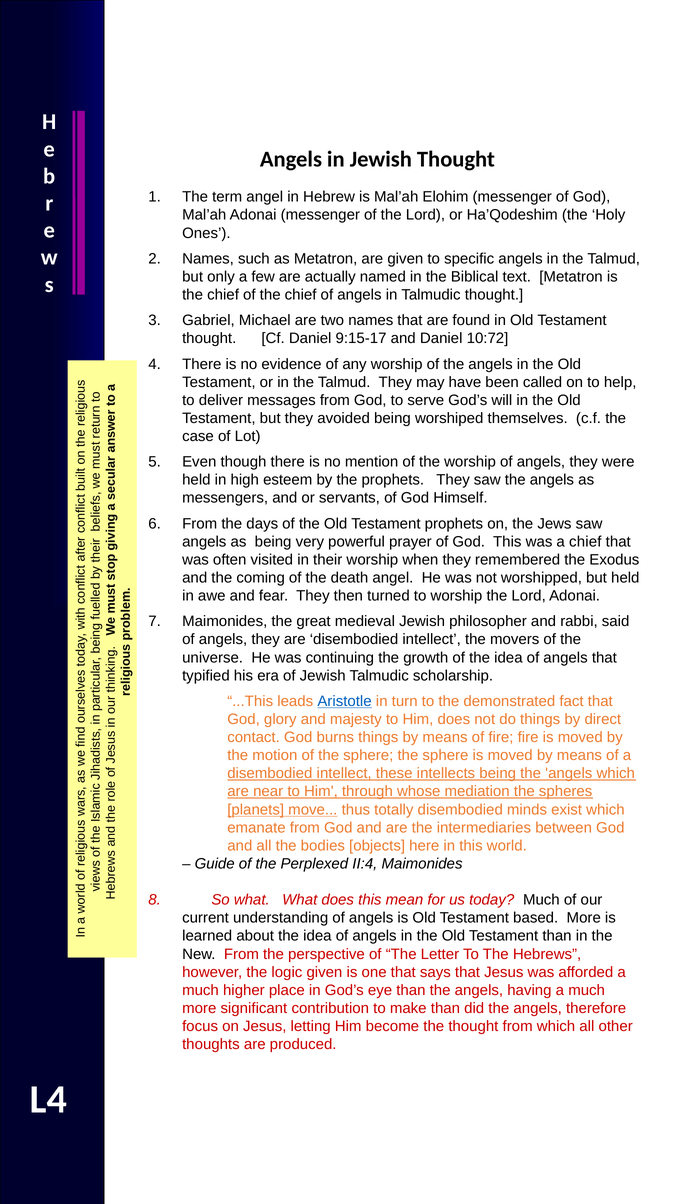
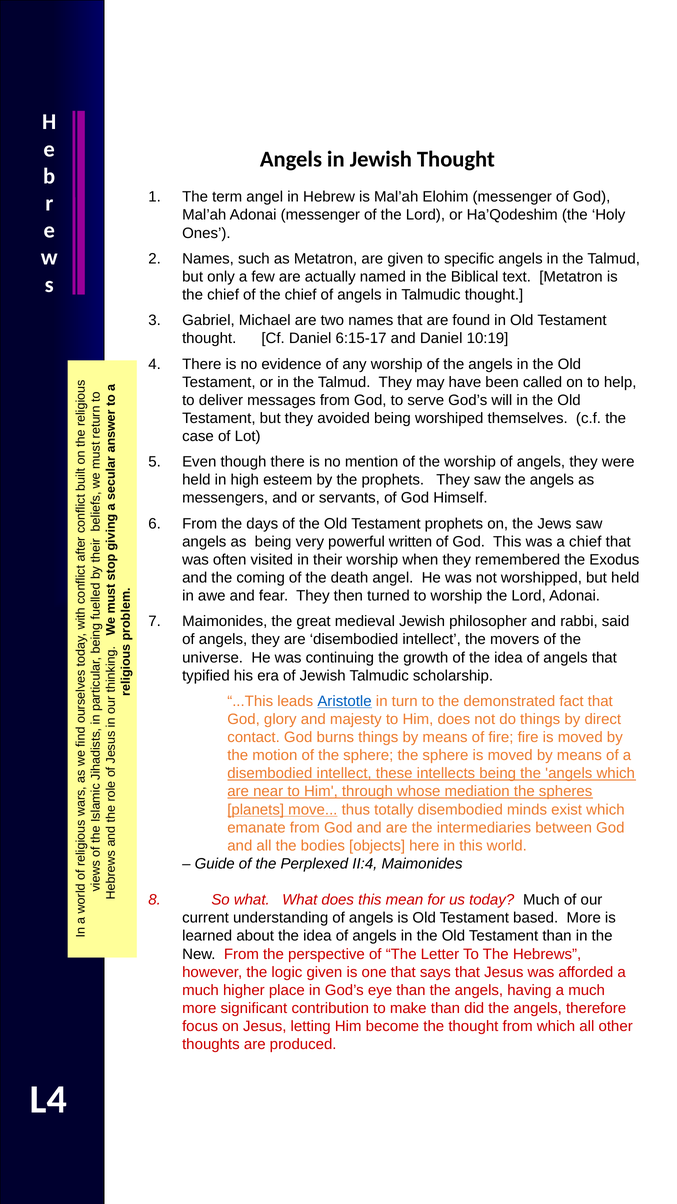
9:15-17: 9:15-17 -> 6:15-17 (361, 338)
10:72: 10:72 -> 10:19 (488, 338)
prayer: prayer -> written (410, 541)
